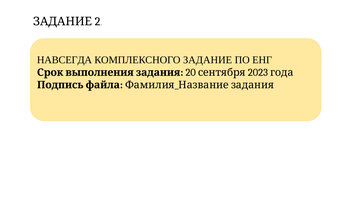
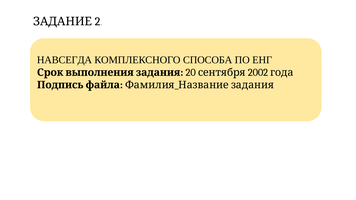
КОМПЛЕКСНОГО ЗАДАНИЕ: ЗАДАНИЕ -> СПОСОБА (208, 60)
2023: 2023 -> 2002 (258, 73)
